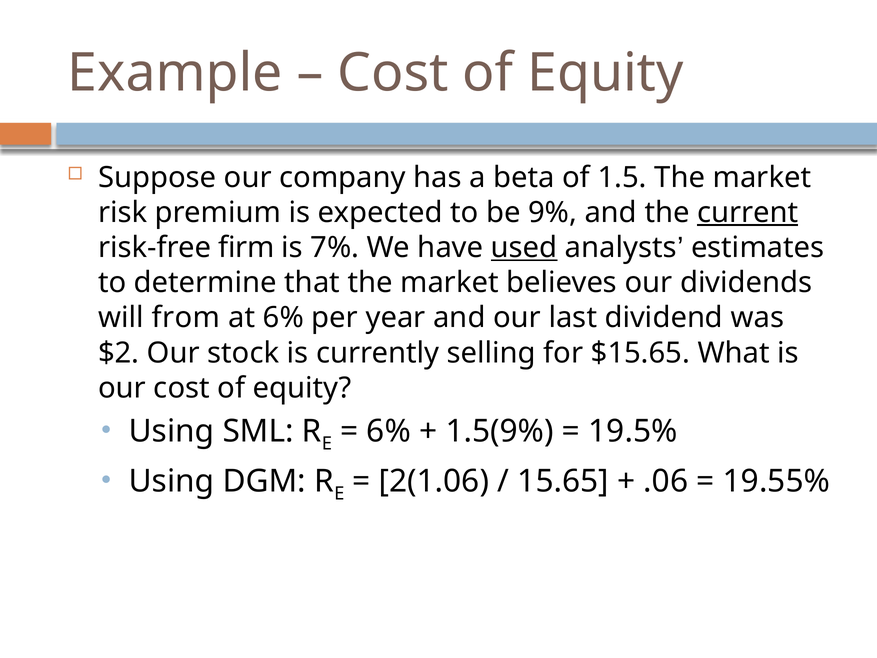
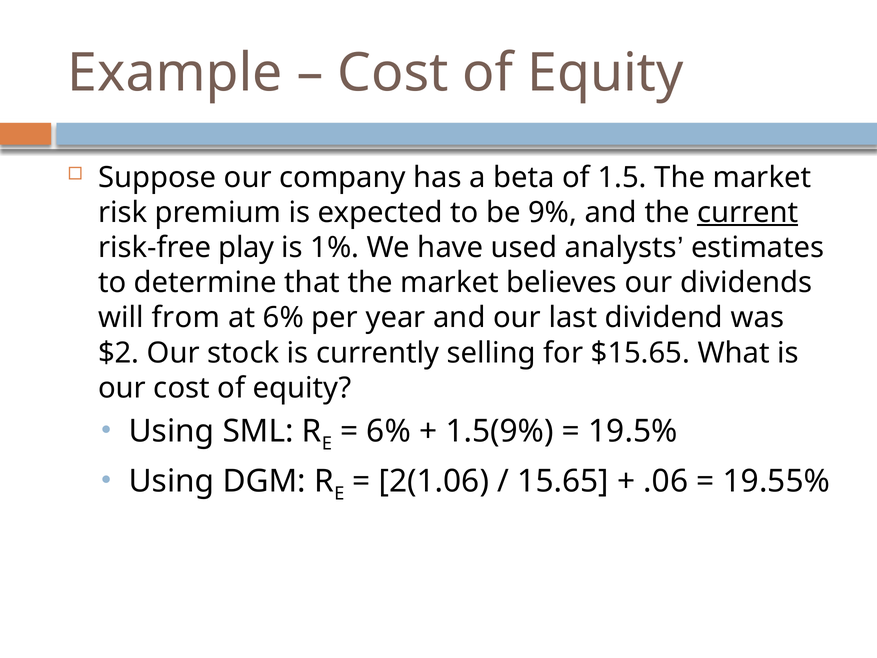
firm: firm -> play (246, 248)
7%: 7% -> 1% (335, 248)
used underline: present -> none (524, 248)
